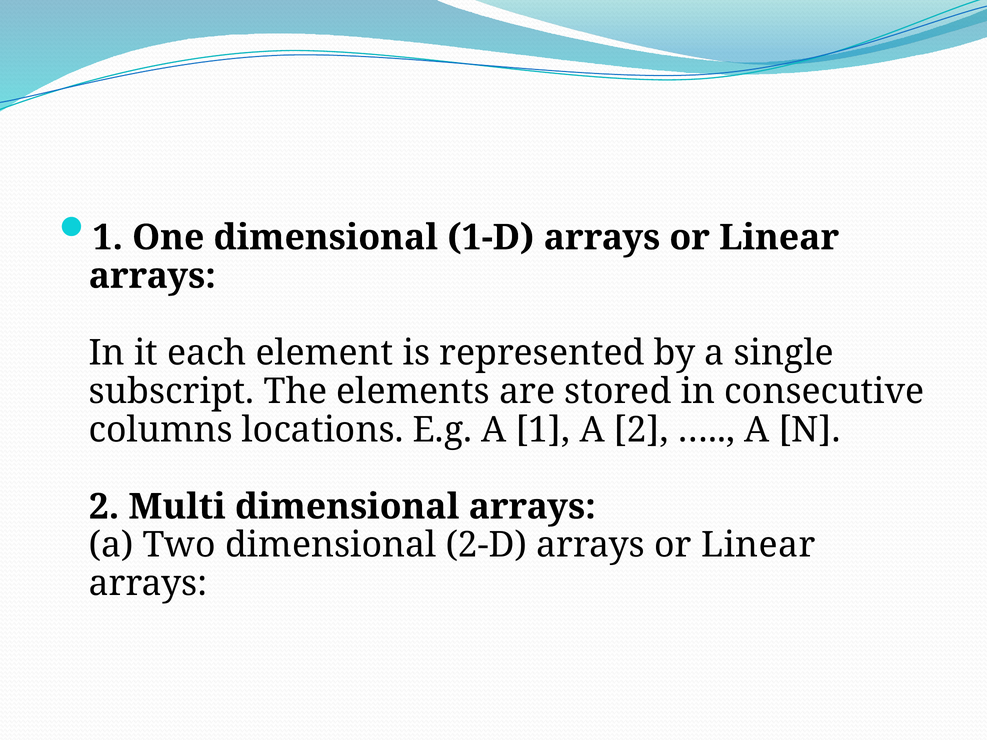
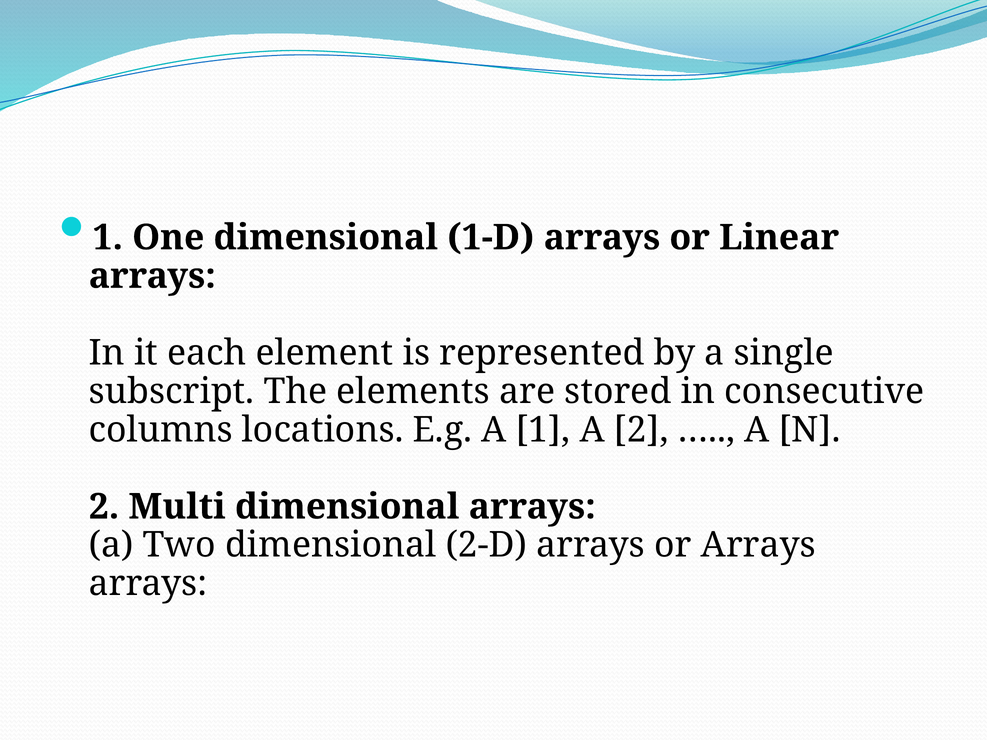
2-D arrays or Linear: Linear -> Arrays (758, 545)
